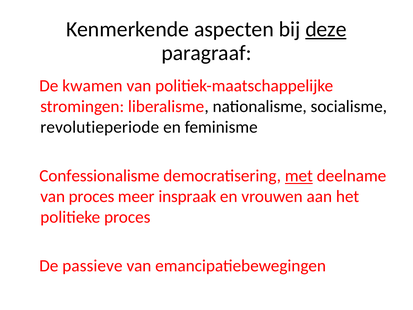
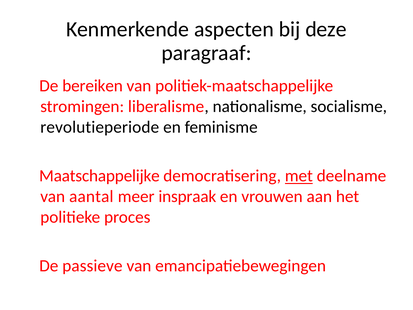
deze underline: present -> none (326, 29)
kwamen: kwamen -> bereiken (93, 86)
Confessionalisme: Confessionalisme -> Maatschappelijke (99, 176)
van proces: proces -> aantal (91, 196)
